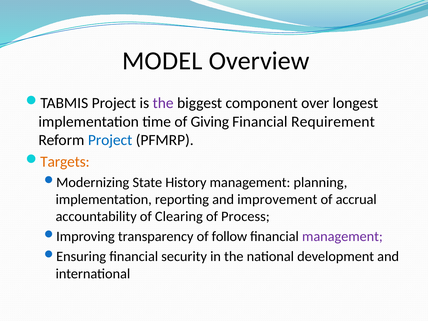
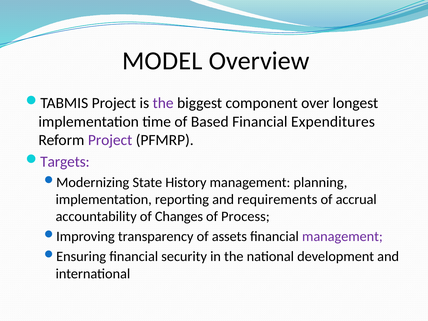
Giving: Giving -> Based (210, 122)
Requirement: Requirement -> Expenditures (333, 122)
Project colour: blue -> purple (110, 140)
Targets colour: orange -> purple (65, 162)
improvement: improvement -> requirements (277, 199)
Clearing: Clearing -> Changes (179, 217)
follow: follow -> assets (229, 237)
